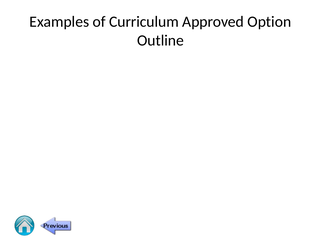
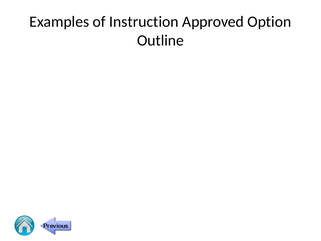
Curriculum: Curriculum -> Instruction (144, 22)
